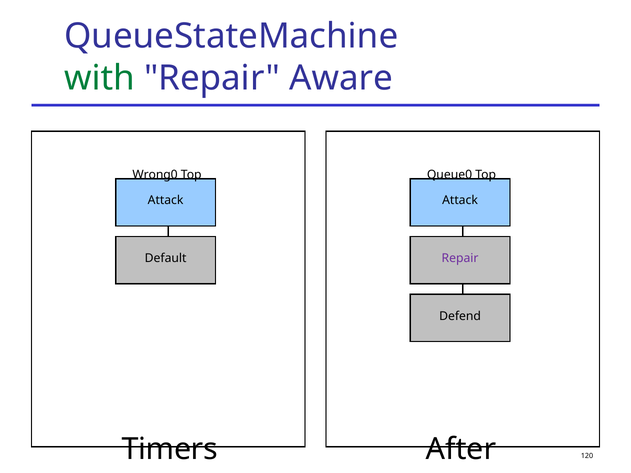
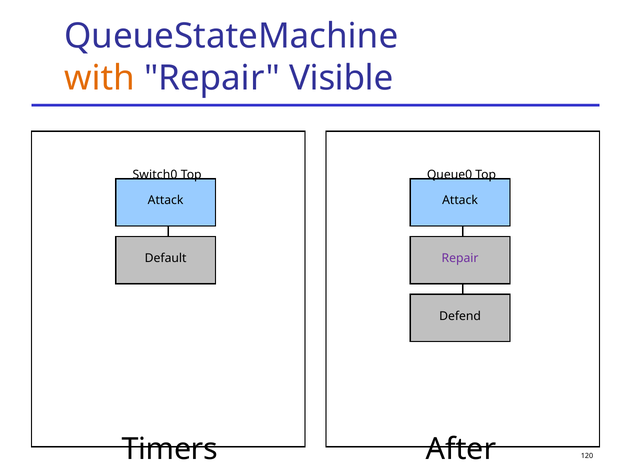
with colour: green -> orange (100, 78)
Aware: Aware -> Visible (341, 78)
Wrong0: Wrong0 -> Switch0 (155, 175)
